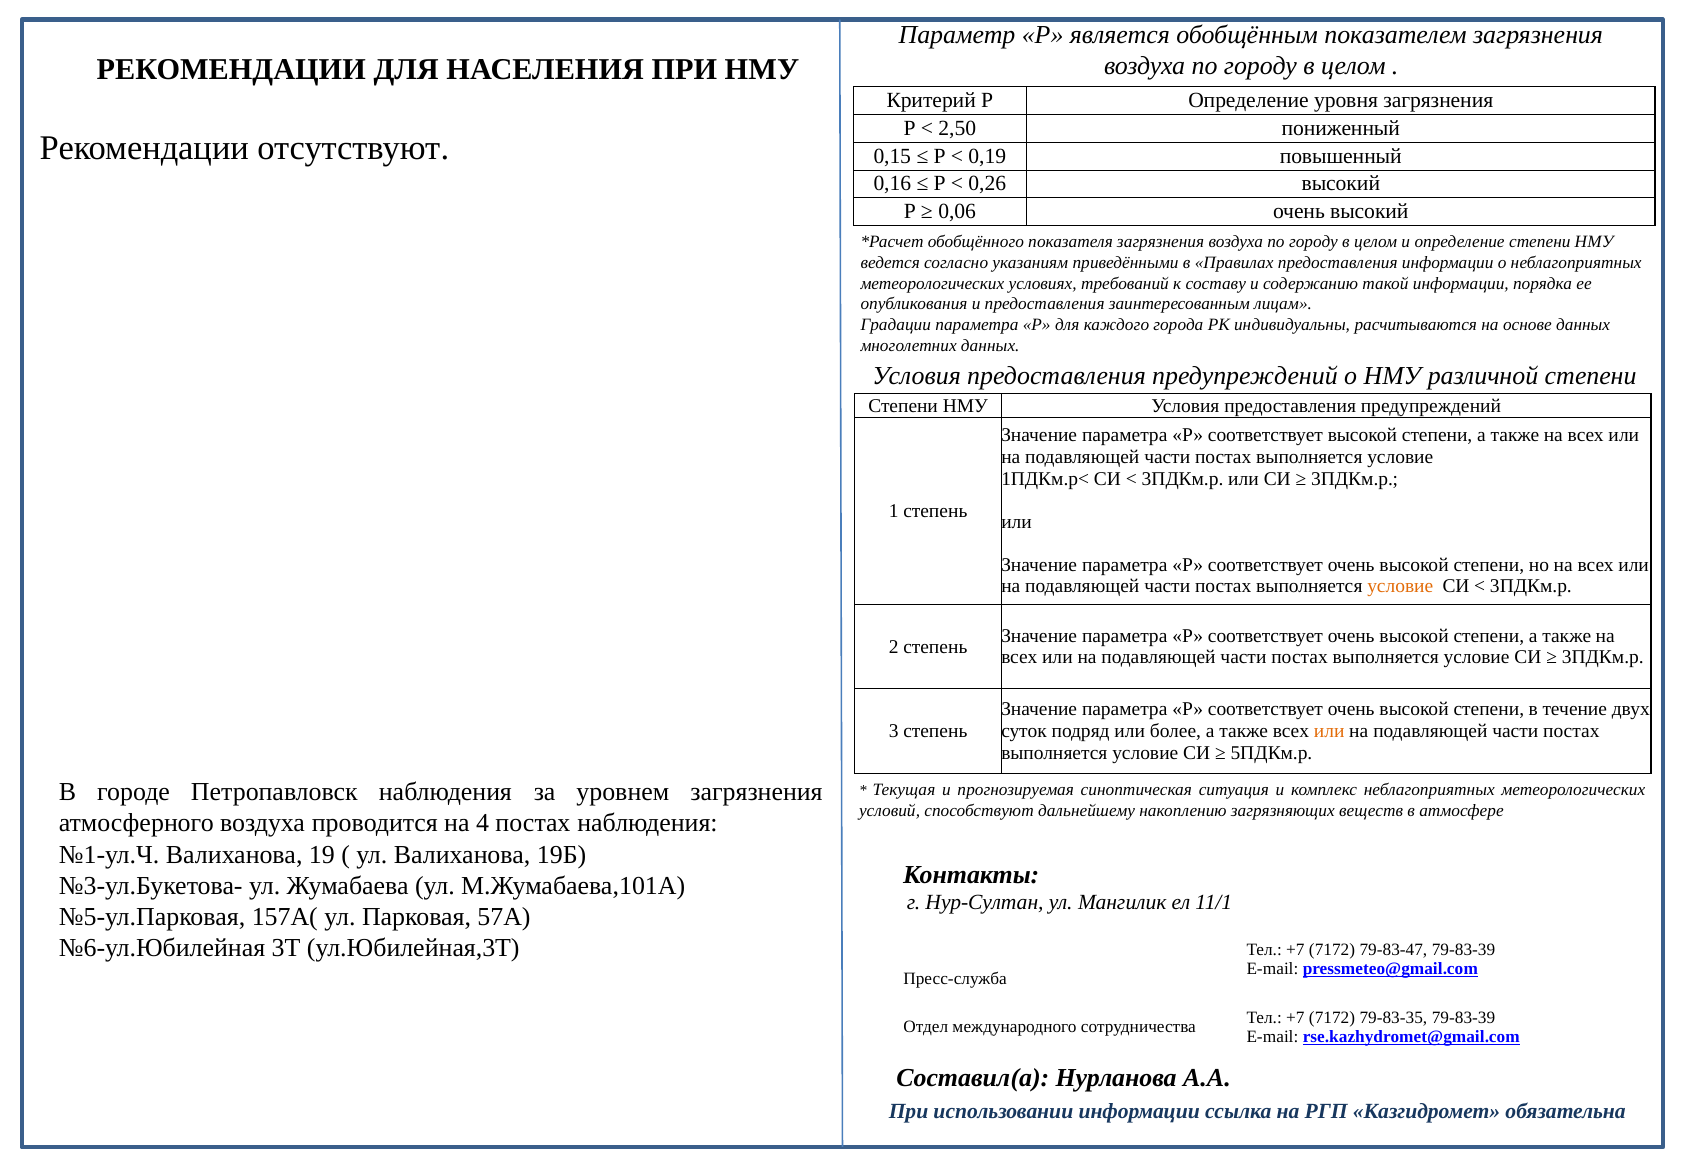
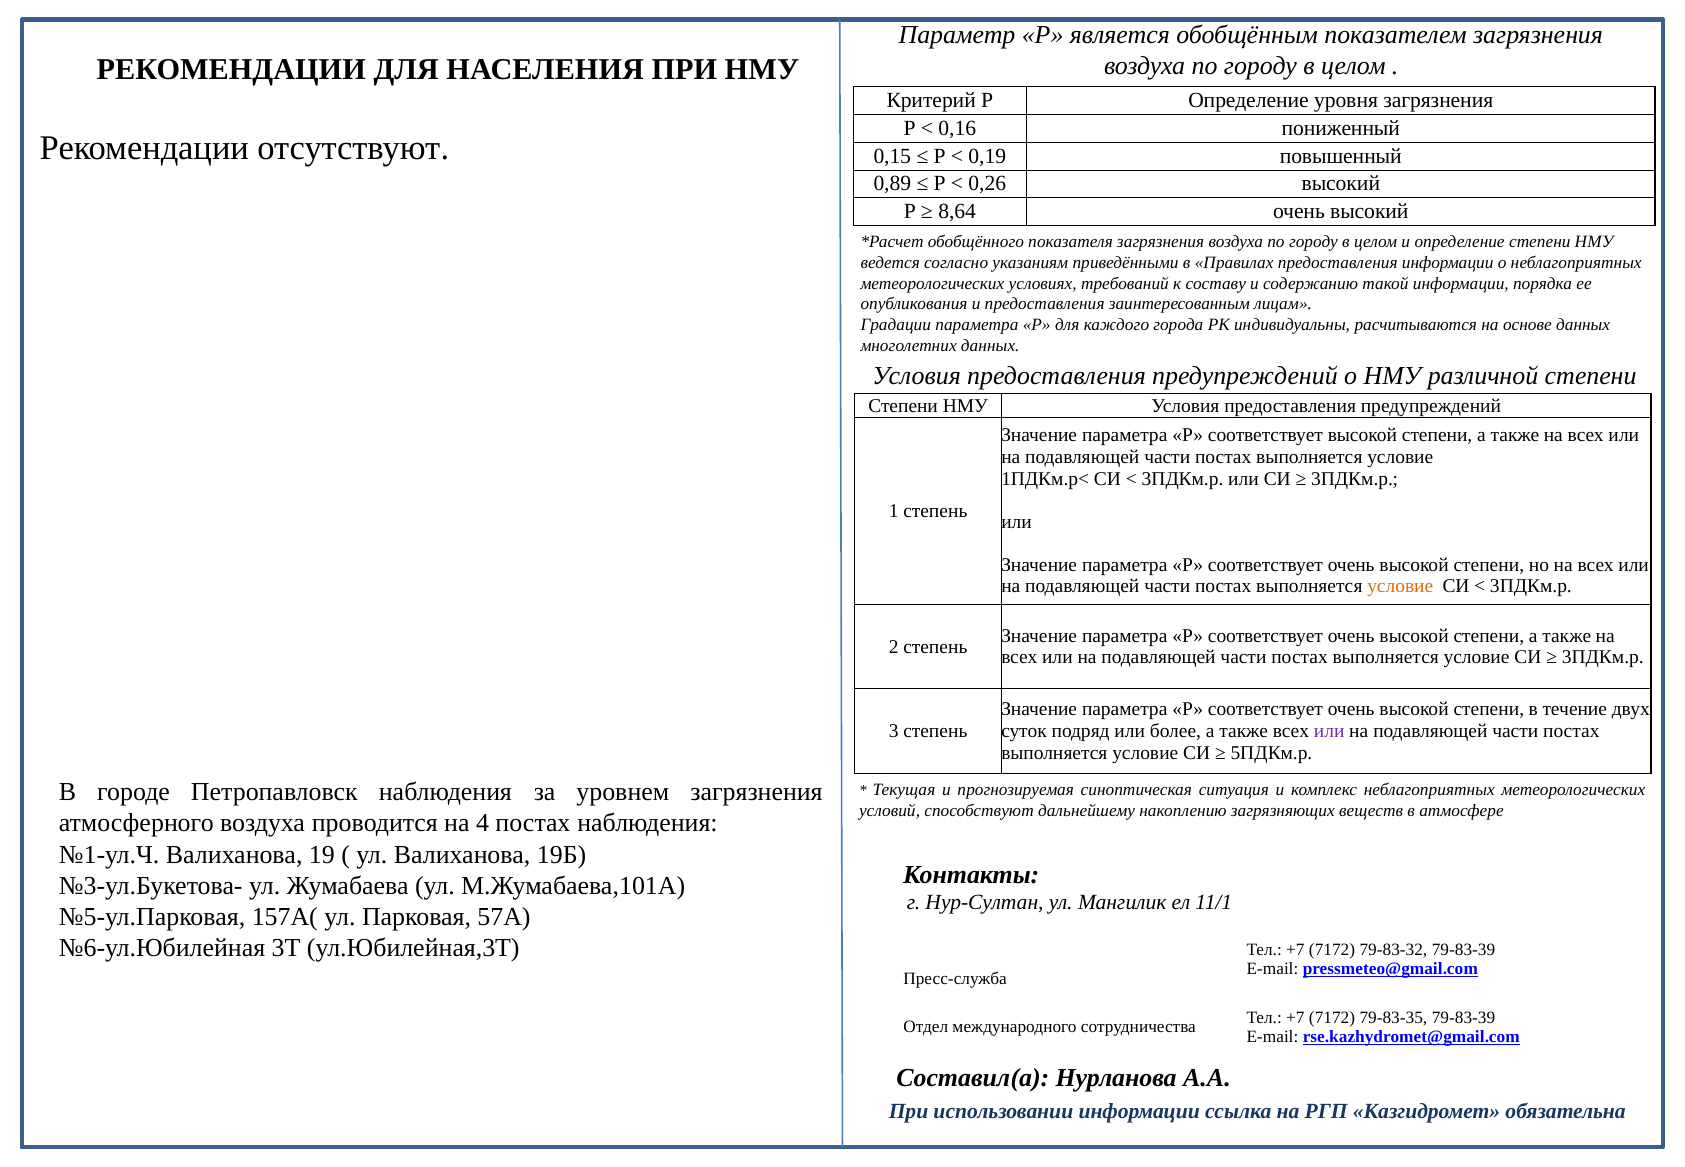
2,50: 2,50 -> 0,16 (957, 128)
0,16: 0,16 -> 0,89 (892, 184)
0,06: 0,06 -> 8,64 (957, 211)
или colour: orange -> purple (1329, 731)
79-83-47: 79-83-47 -> 79-83-32 (1393, 950)
